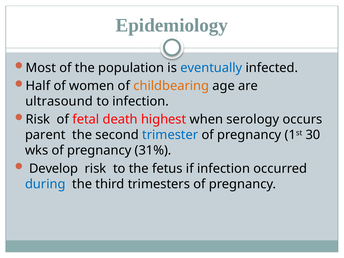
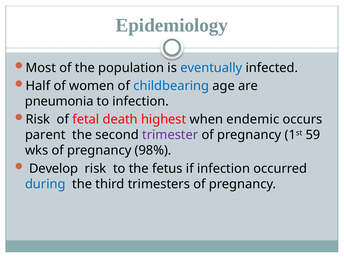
childbearing colour: orange -> blue (171, 86)
ultrasound: ultrasound -> pneumonia (59, 101)
serology: serology -> endemic (253, 119)
trimester colour: blue -> purple (170, 135)
30: 30 -> 59 (313, 135)
31%: 31% -> 98% (153, 150)
